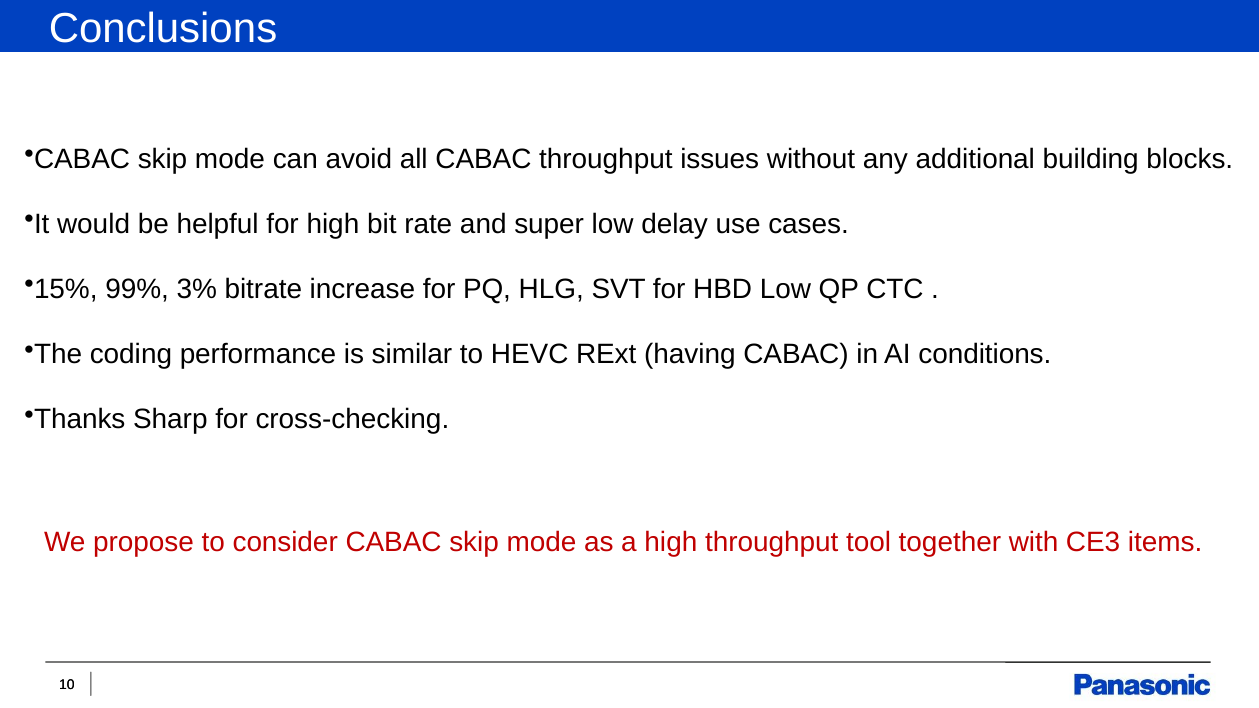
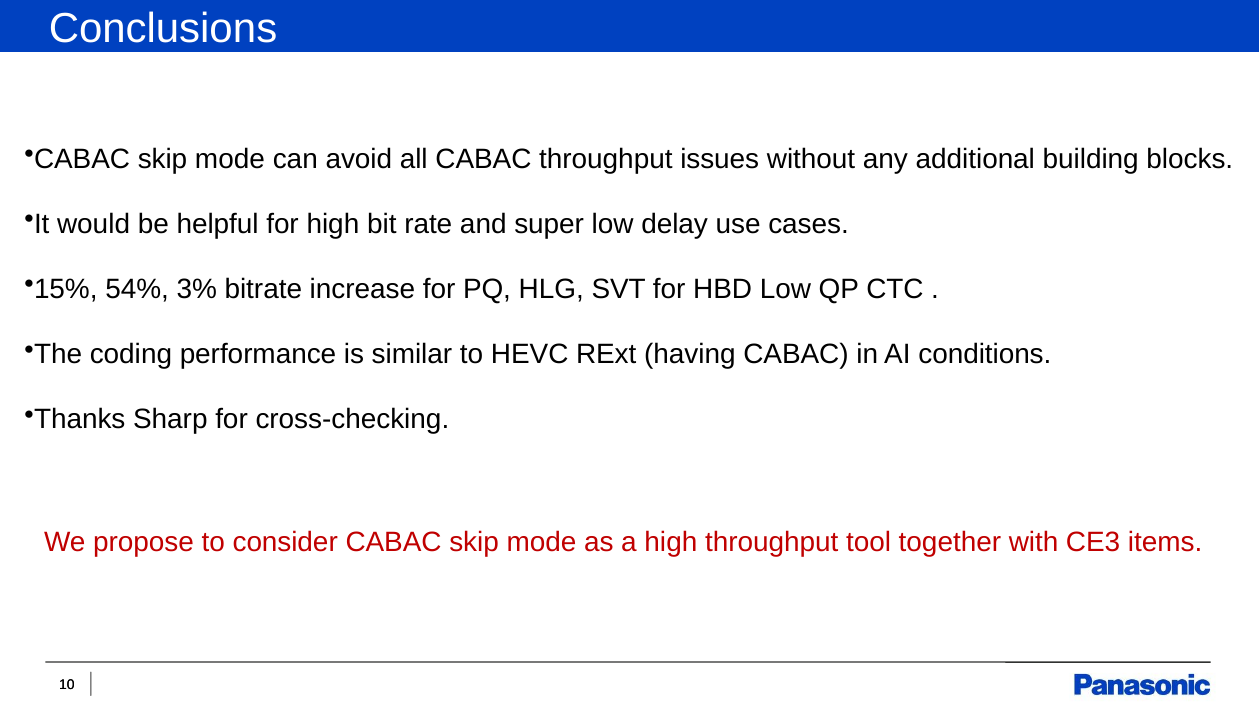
99%: 99% -> 54% (137, 289)
